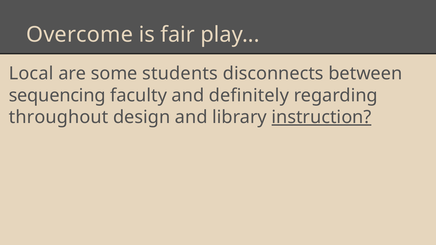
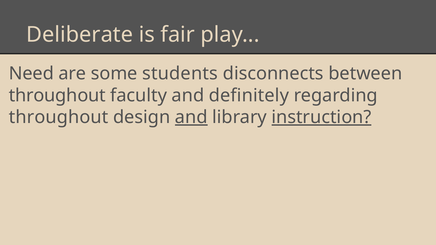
Overcome: Overcome -> Deliberate (80, 35)
Local: Local -> Need (31, 74)
sequencing: sequencing -> throughout (57, 96)
and underline: none -> present (191, 117)
